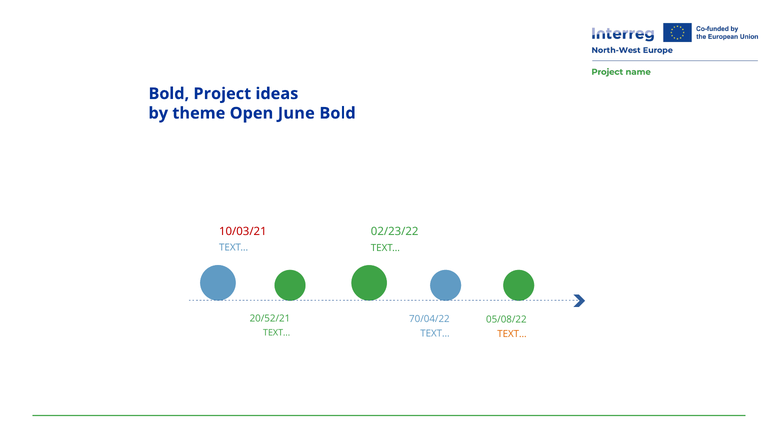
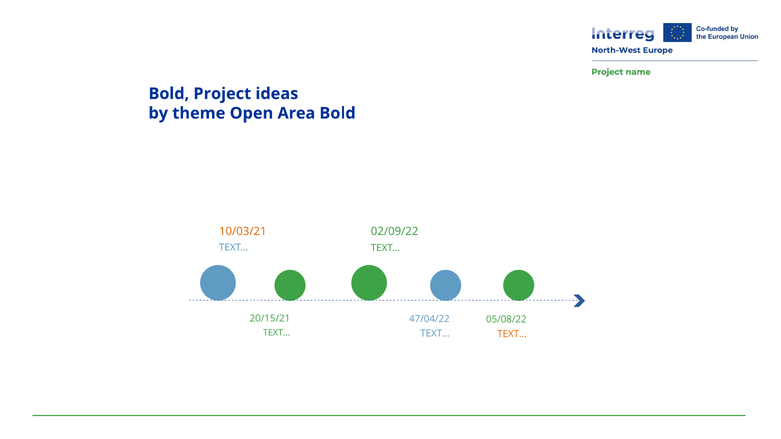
June: June -> Area (296, 113)
10/03/21 colour: red -> orange (243, 232)
02/23/22: 02/23/22 -> 02/09/22 (395, 232)
20/52/21: 20/52/21 -> 20/15/21 (270, 319)
70/04/22: 70/04/22 -> 47/04/22 (429, 319)
